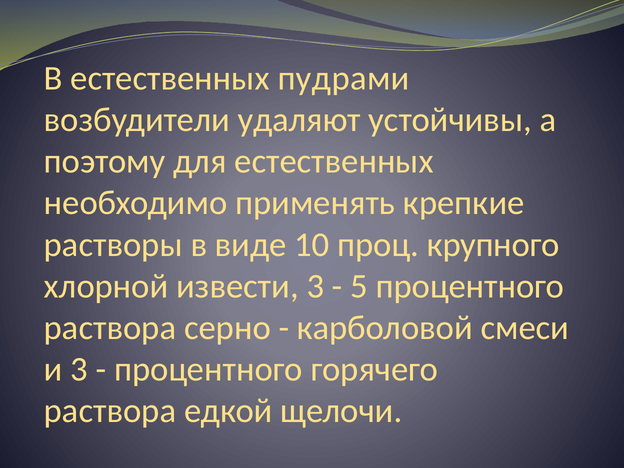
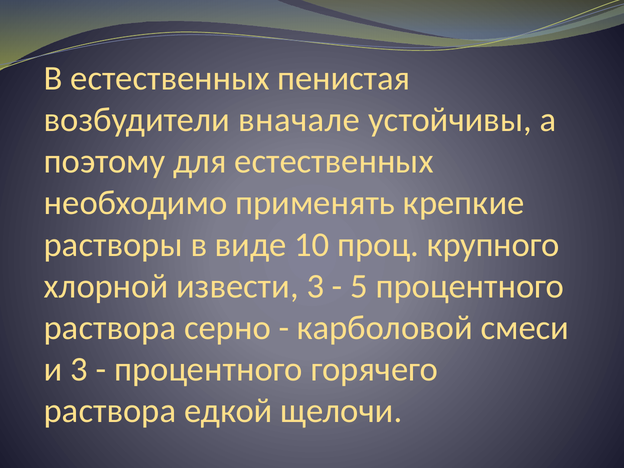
пудрами: пудрами -> пенистая (344, 78)
удаляют: удаляют -> вначале (299, 120)
